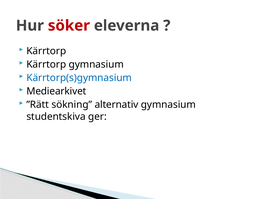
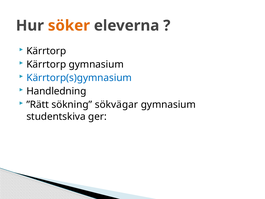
söker colour: red -> orange (69, 26)
Mediearkivet: Mediearkivet -> Handledning (56, 91)
alternativ: alternativ -> sökvägar (116, 105)
